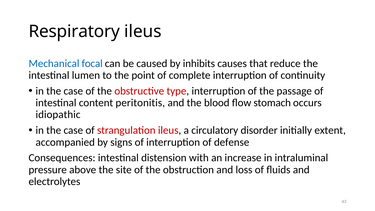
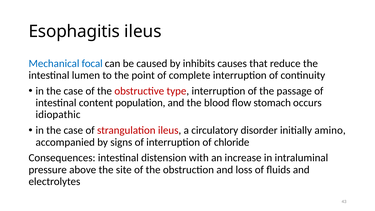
Respiratory: Respiratory -> Esophagitis (74, 32)
peritonitis: peritonitis -> population (140, 103)
extent: extent -> amino (330, 130)
defense: defense -> chloride (232, 142)
